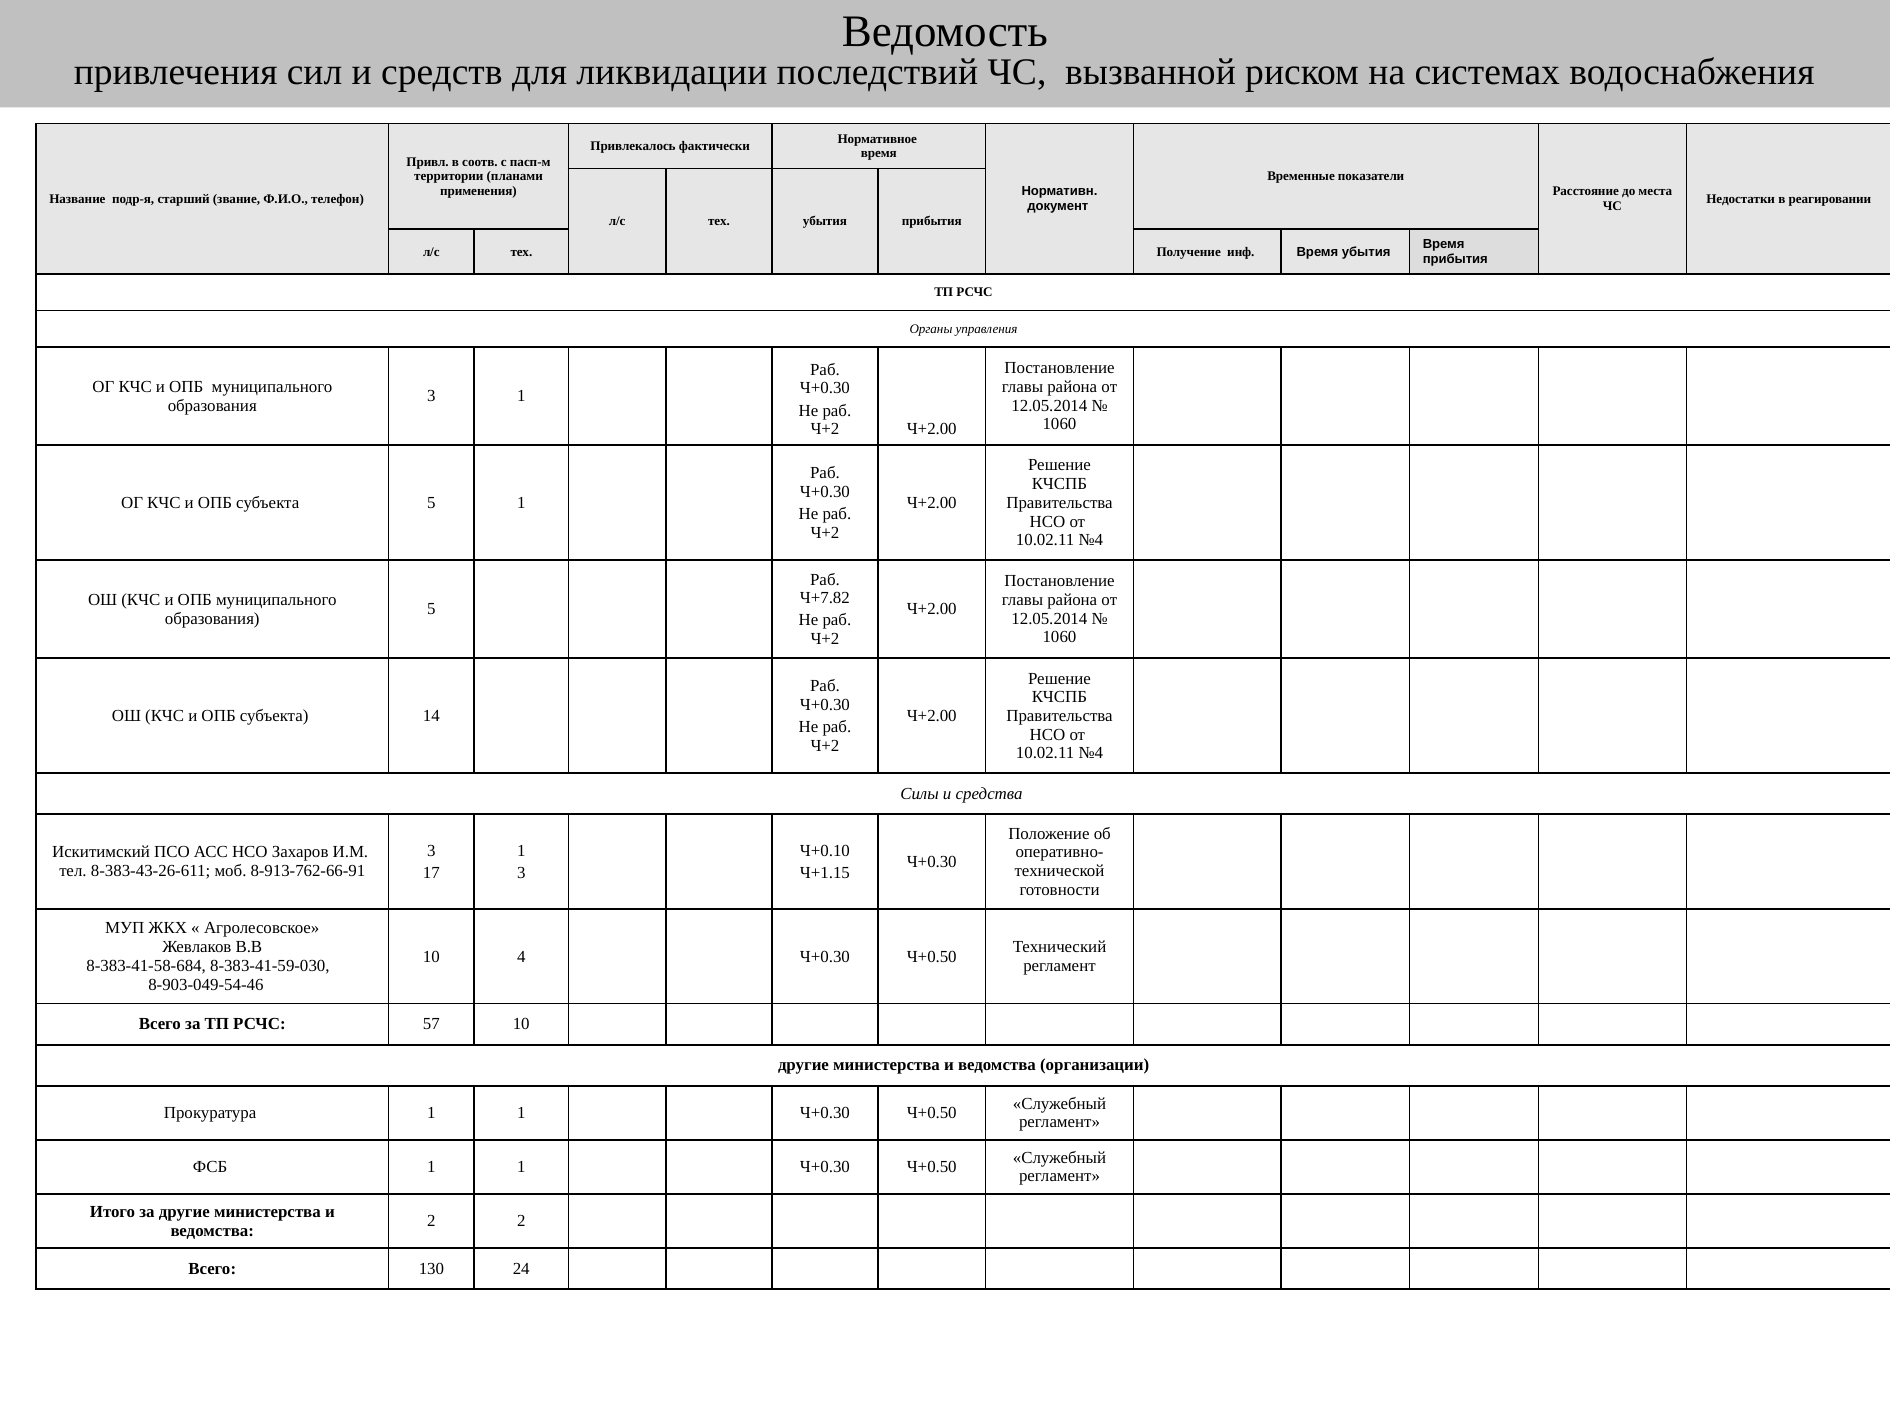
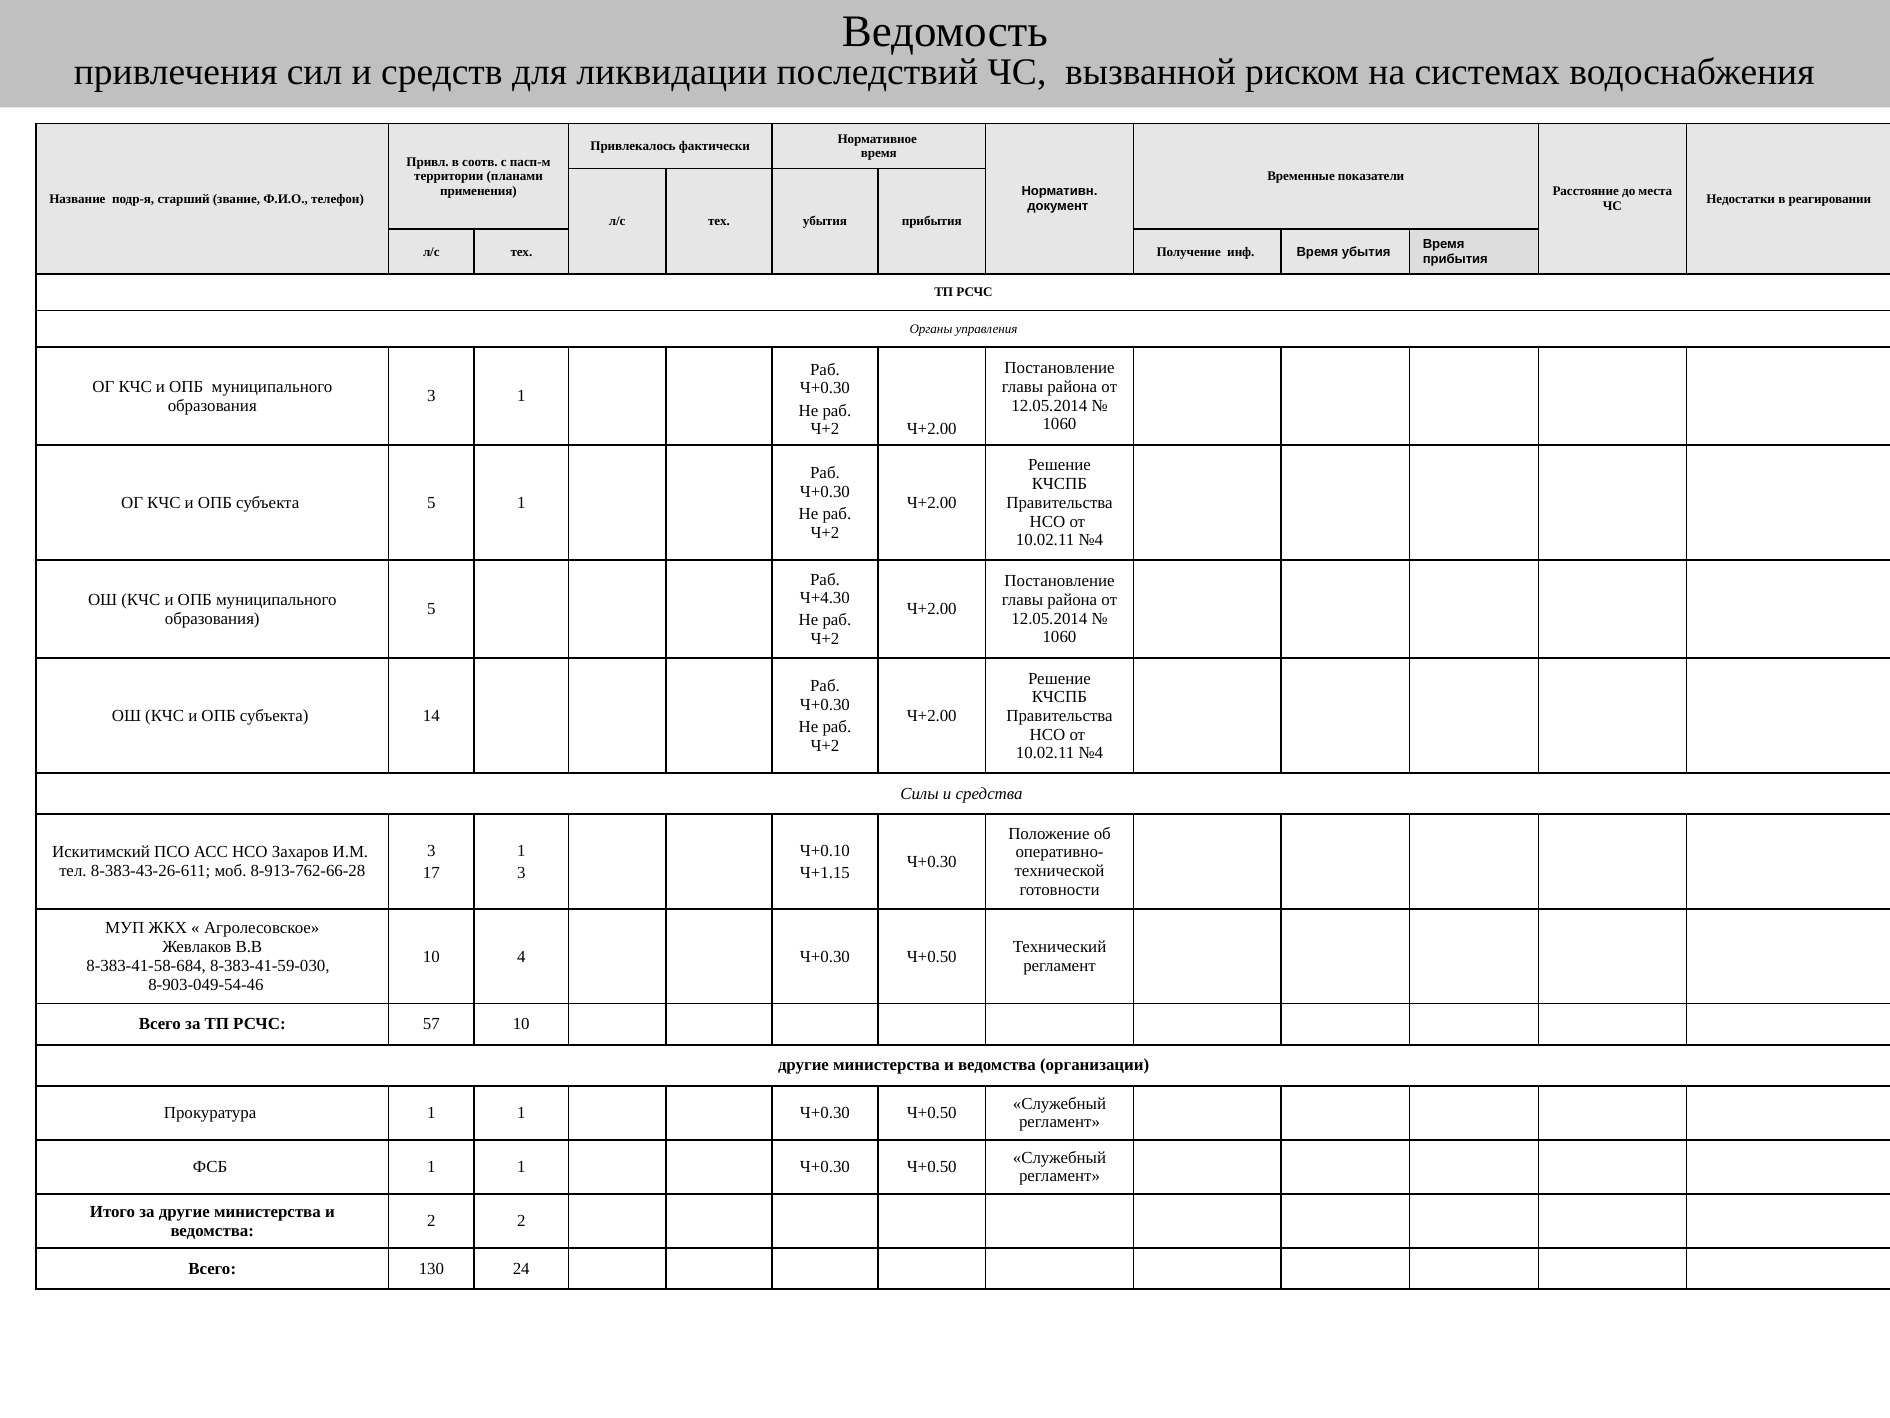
Ч+7.82: Ч+7.82 -> Ч+4.30 (825, 598)
8-913-762-66-91: 8-913-762-66-91 -> 8-913-762-66-28 (308, 871)
